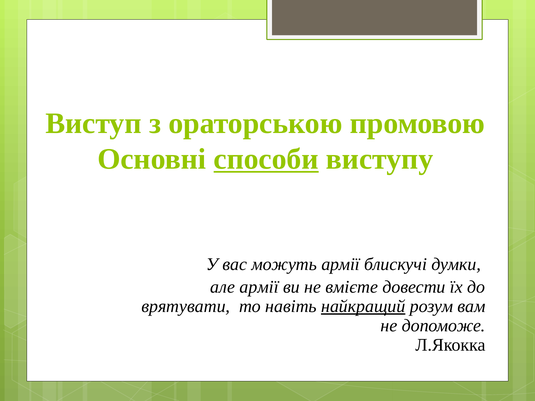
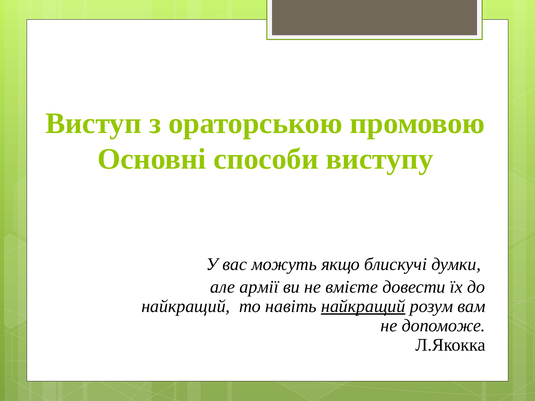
способи underline: present -> none (266, 159)
можуть армії: армії -> якщо (341, 264)
врятувати: врятувати -> найкращий (186, 307)
